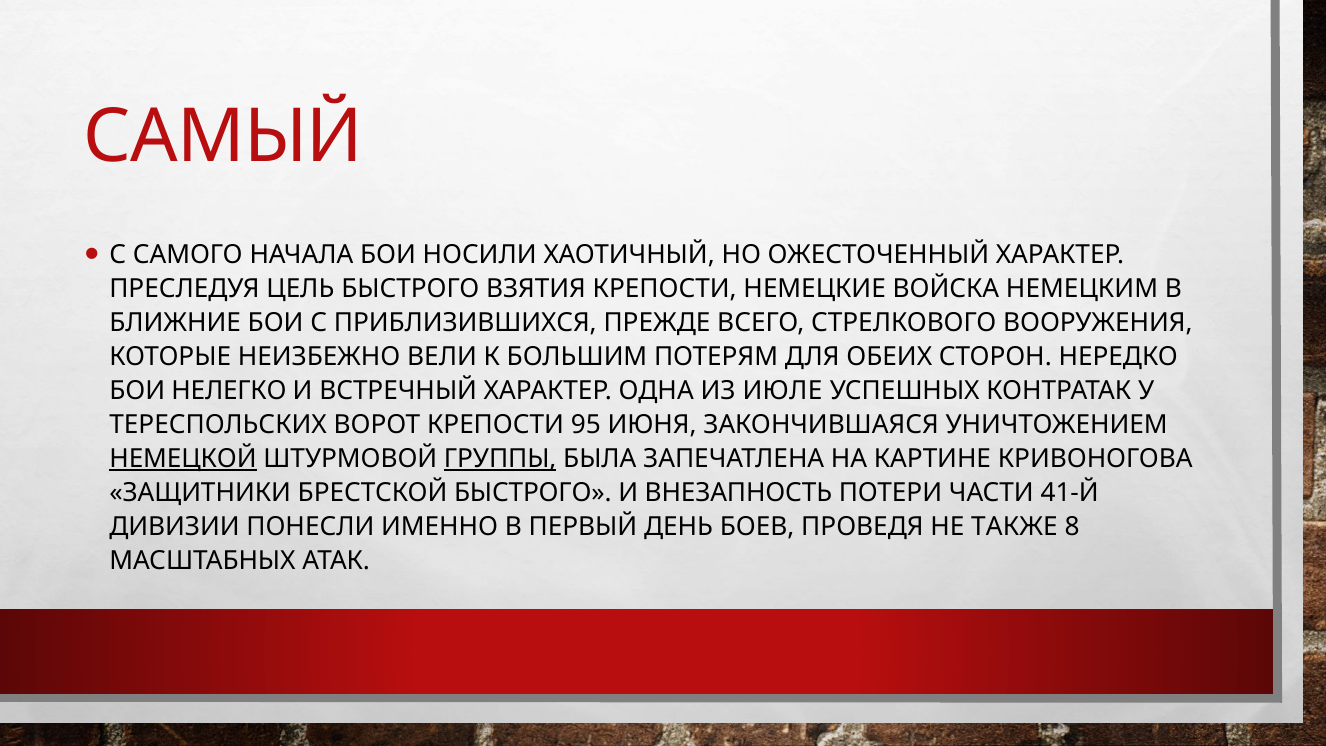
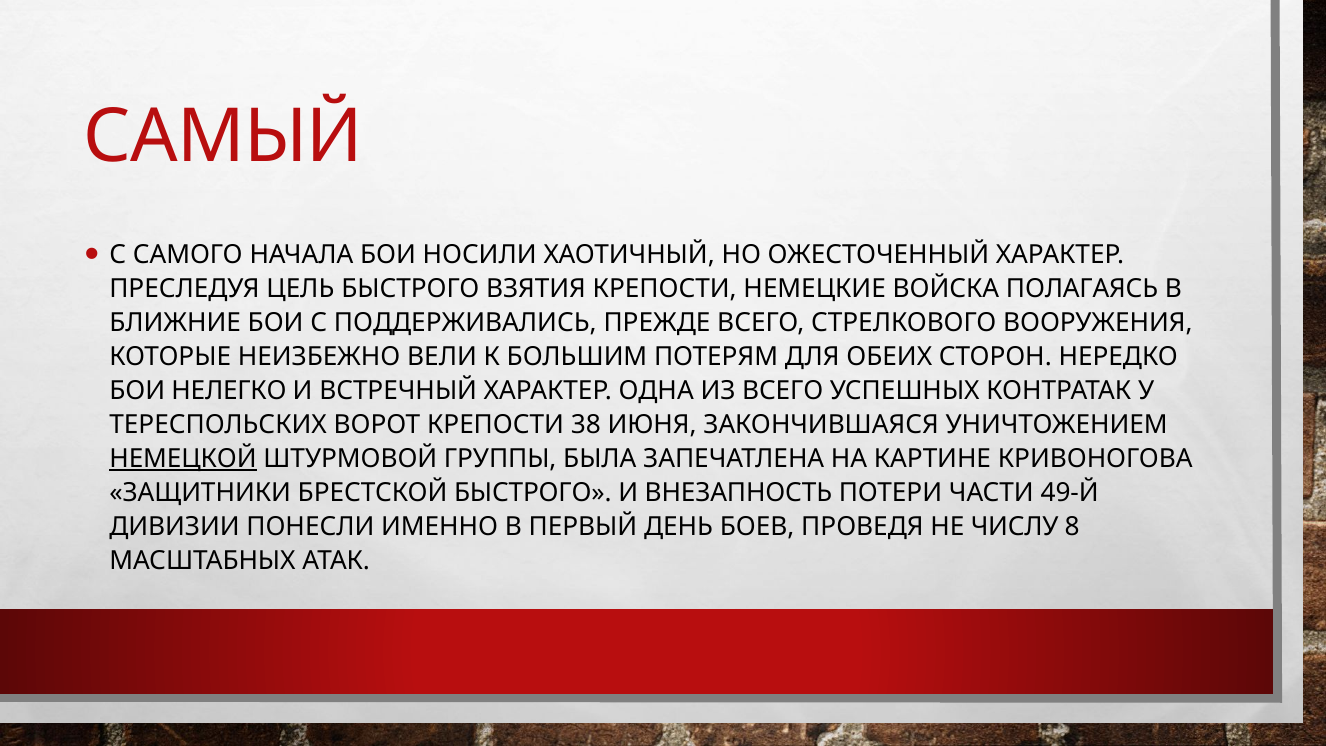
НЕМЕЦКИМ: НЕМЕЦКИМ -> ПОЛАГАЯСЬ (1082, 289)
ПРИБЛИЗИВШИХСЯ: ПРИБЛИЗИВШИХСЯ -> ПОДДЕРЖИВАЛИСЬ (465, 323)
ИЗ ИЮЛЕ: ИЮЛЕ -> ВСЕГО (783, 391)
95: 95 -> 38 (586, 425)
ГРУППЫ underline: present -> none (500, 459)
41-Й: 41-Й -> 49-Й (1070, 493)
ТАКЖЕ: ТАКЖЕ -> ЧИСЛУ (1015, 526)
